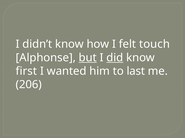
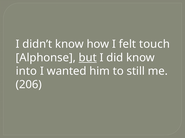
did underline: present -> none (115, 58)
first: first -> into (26, 71)
last: last -> still (136, 71)
